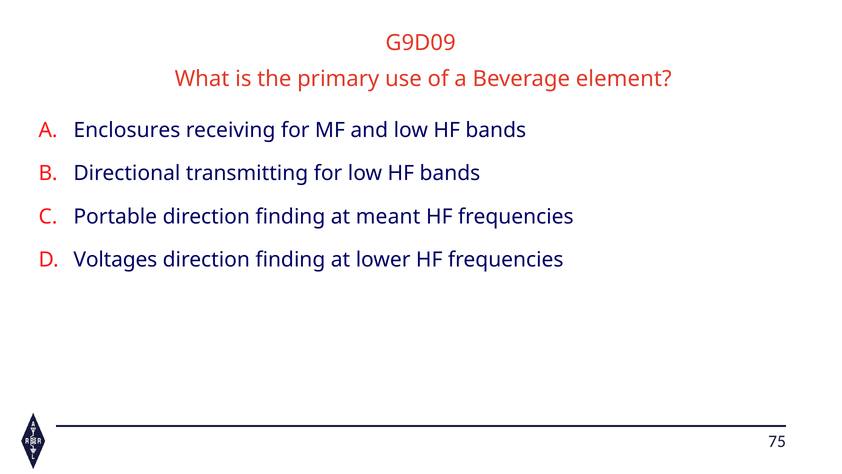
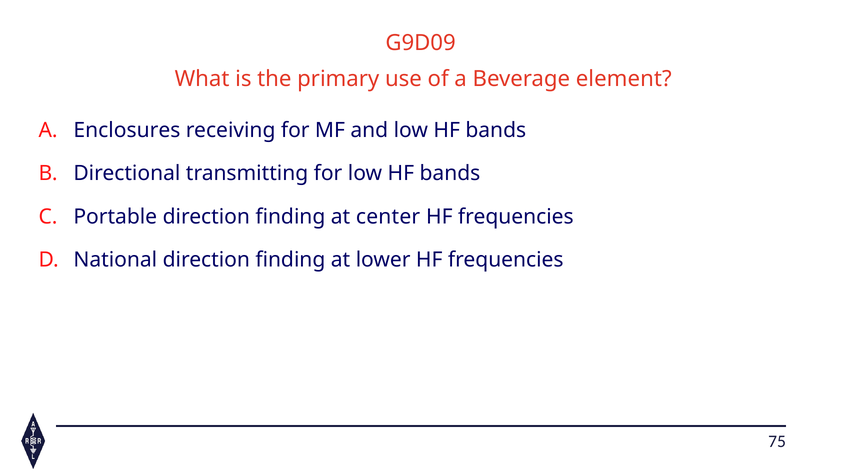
meant: meant -> center (388, 217)
Voltages: Voltages -> National (115, 260)
